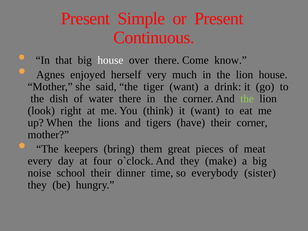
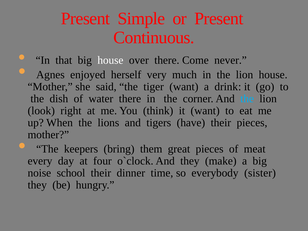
know: know -> never (230, 60)
the colour: light green -> light blue (247, 99)
their corner: corner -> pieces (252, 123)
